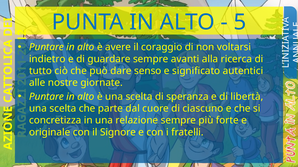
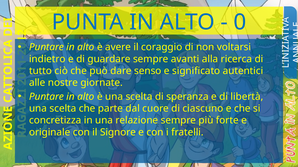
5: 5 -> 0 (240, 22)
